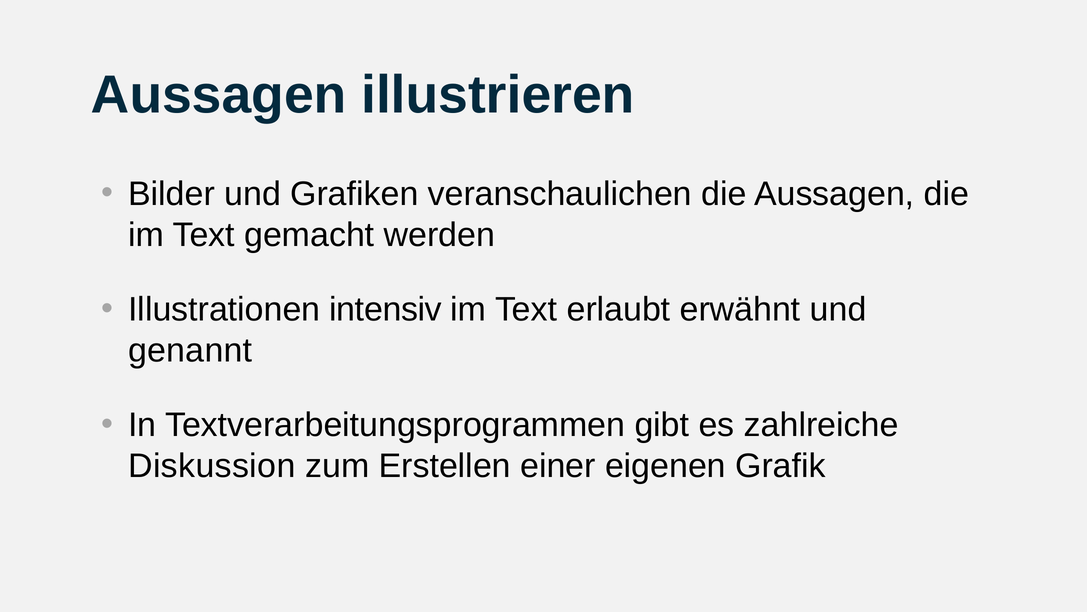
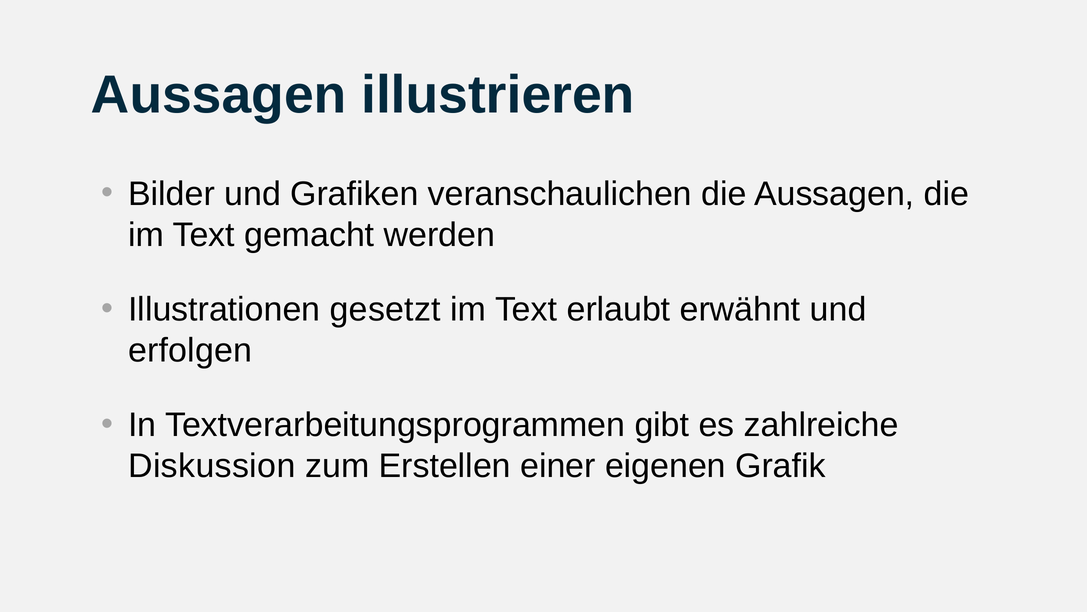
intensiv: intensiv -> gesetzt (385, 309)
genannt: genannt -> erfolgen (190, 350)
